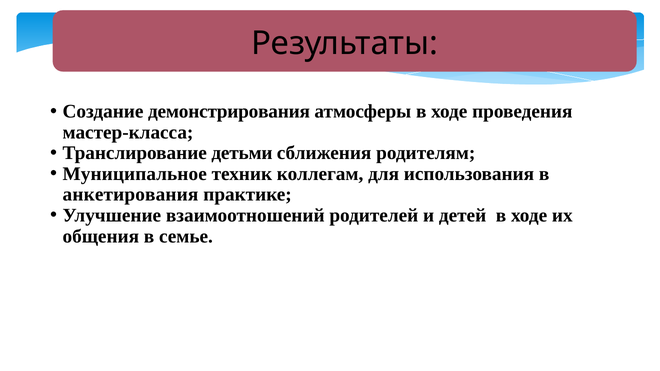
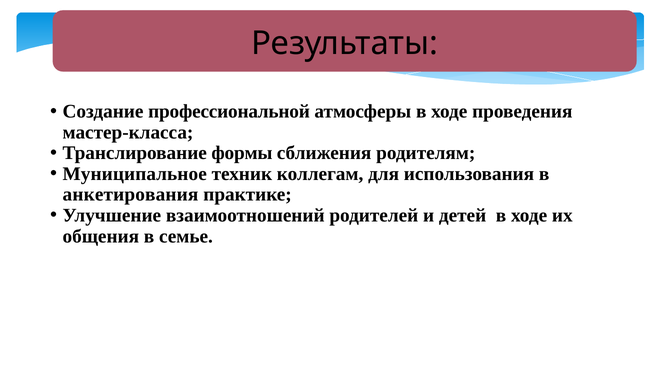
демонстрирования: демонстрирования -> профессиональной (229, 112)
детьми: детьми -> формы (242, 153)
